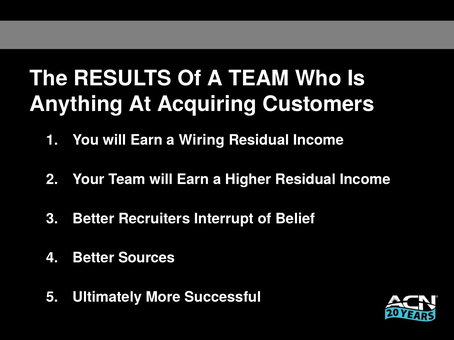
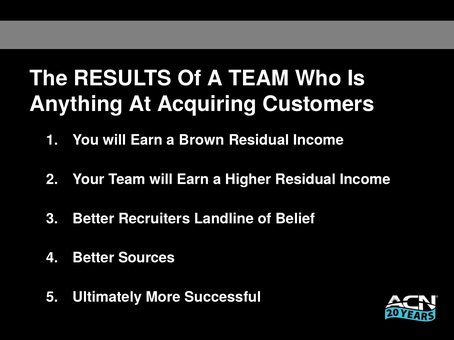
Wiring: Wiring -> Brown (202, 140)
Interrupt: Interrupt -> Landline (224, 219)
